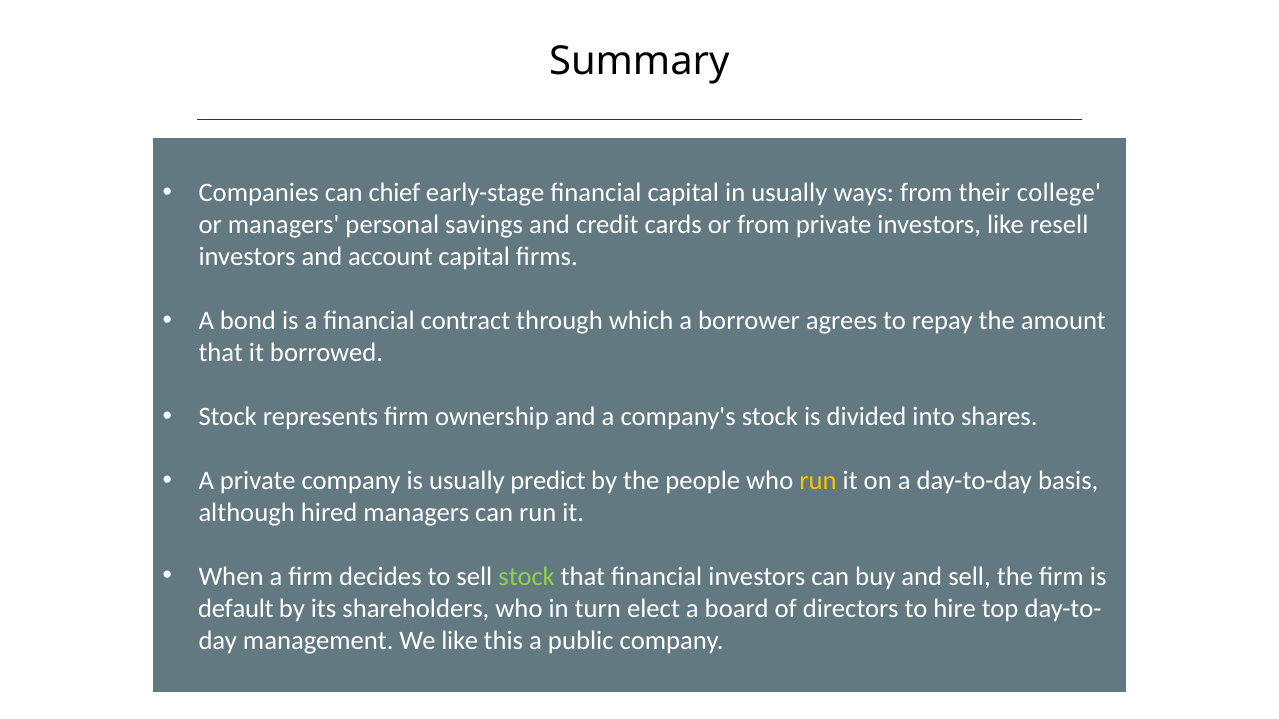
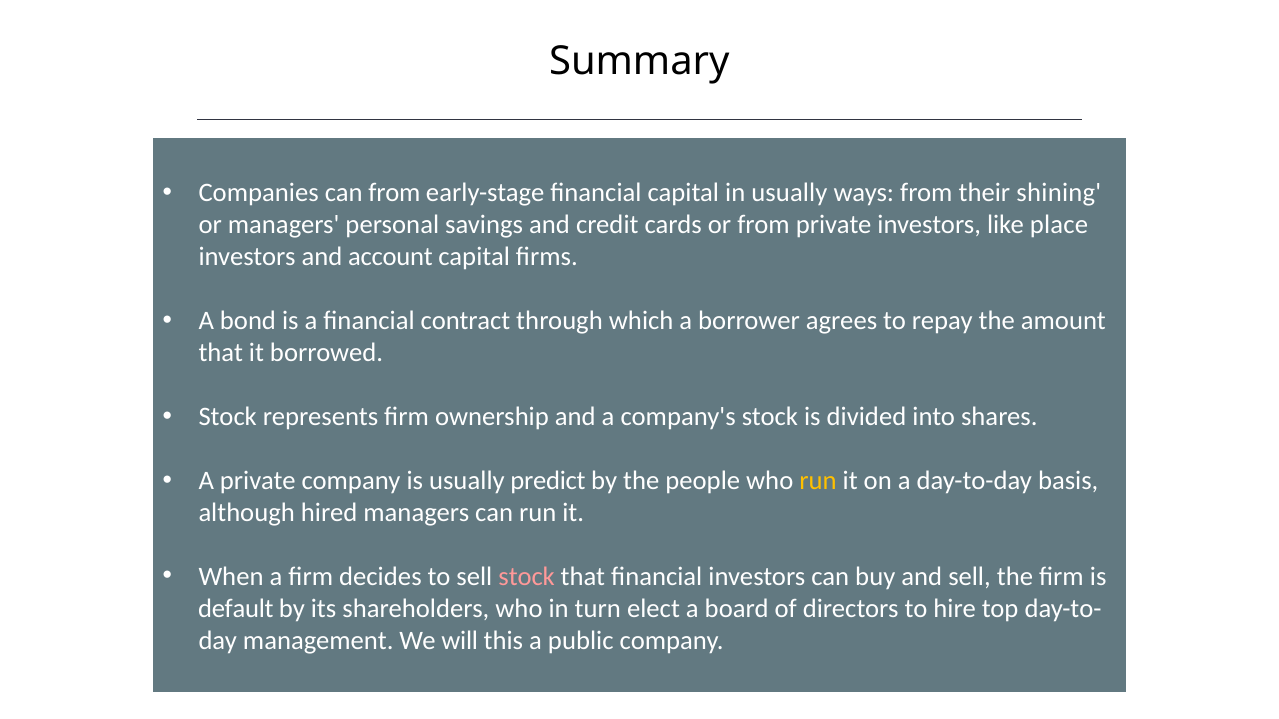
can chief: chief -> from (394, 193)
college: college -> shining (1059, 193)
resell: resell -> place (1059, 225)
stock colour: light green -> pink (527, 577)
We like: like -> will (460, 641)
